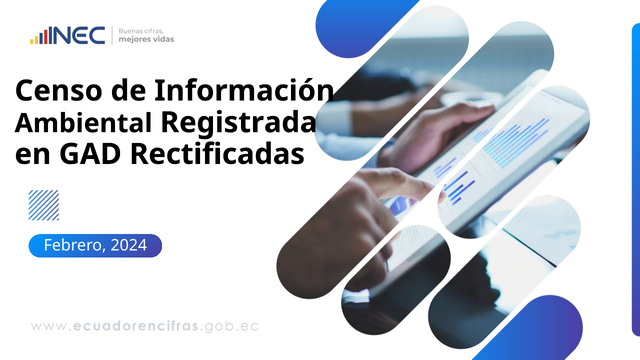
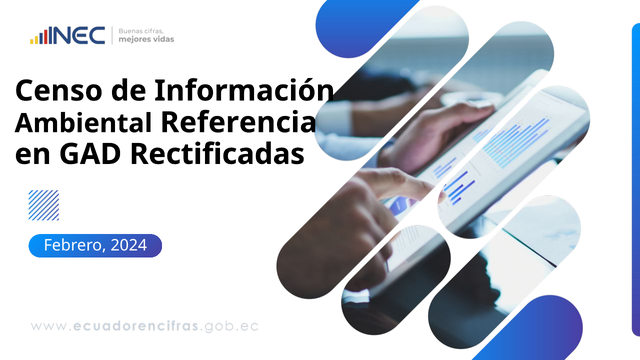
Registrada: Registrada -> Referencia (239, 123)
